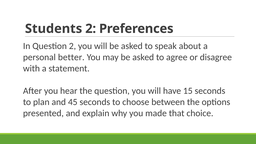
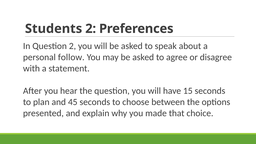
better: better -> follow (71, 57)
